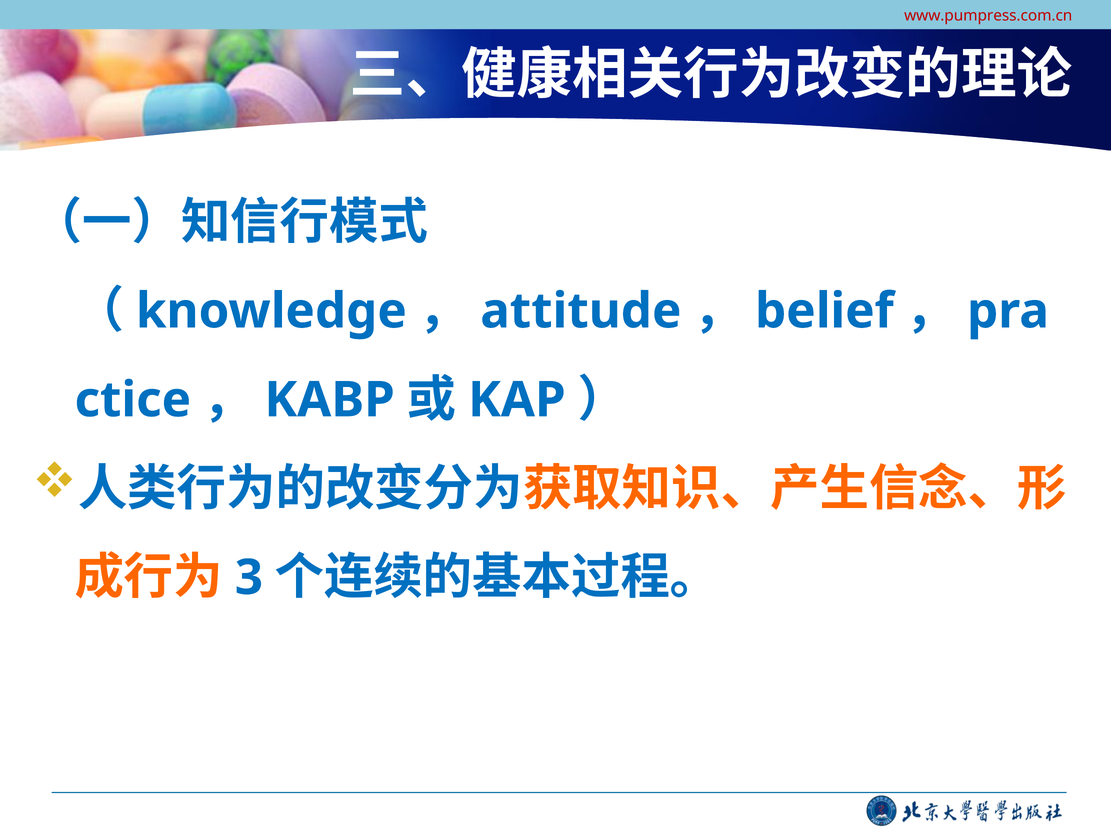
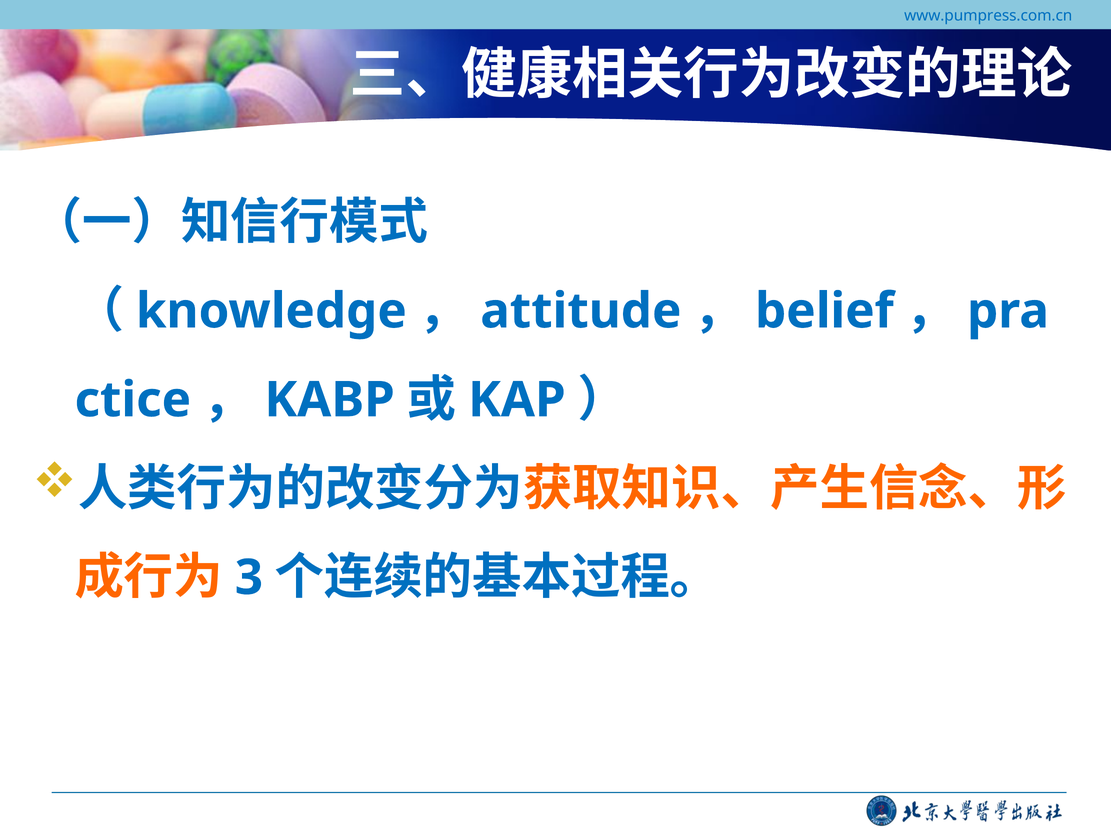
www.pumpress.com.cn colour: red -> blue (988, 16)
